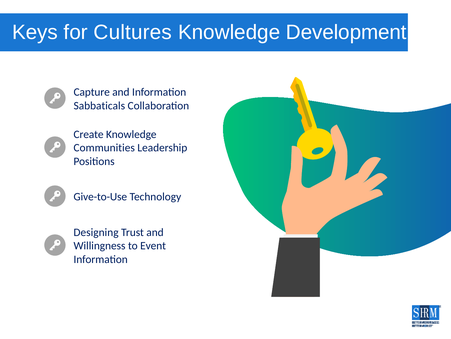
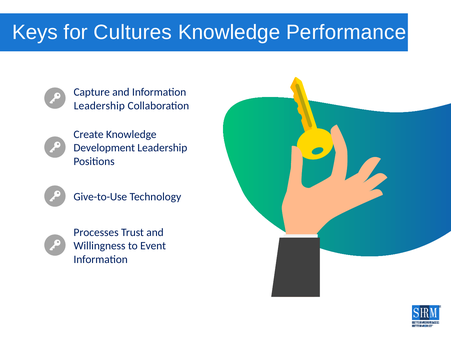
Development: Development -> Performance (346, 32)
Sabbaticals: Sabbaticals -> Leadership (99, 105)
Communities: Communities -> Development (104, 148)
Designing: Designing -> Processes (96, 232)
